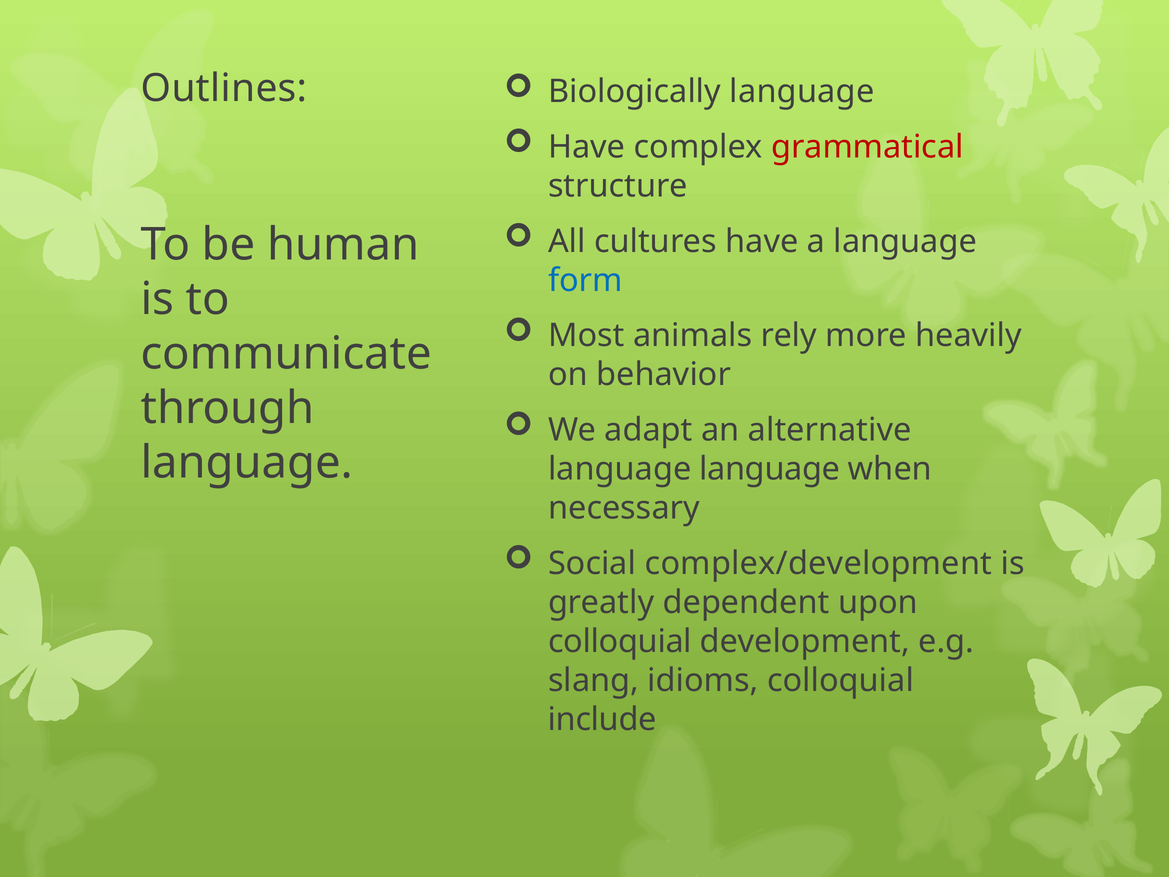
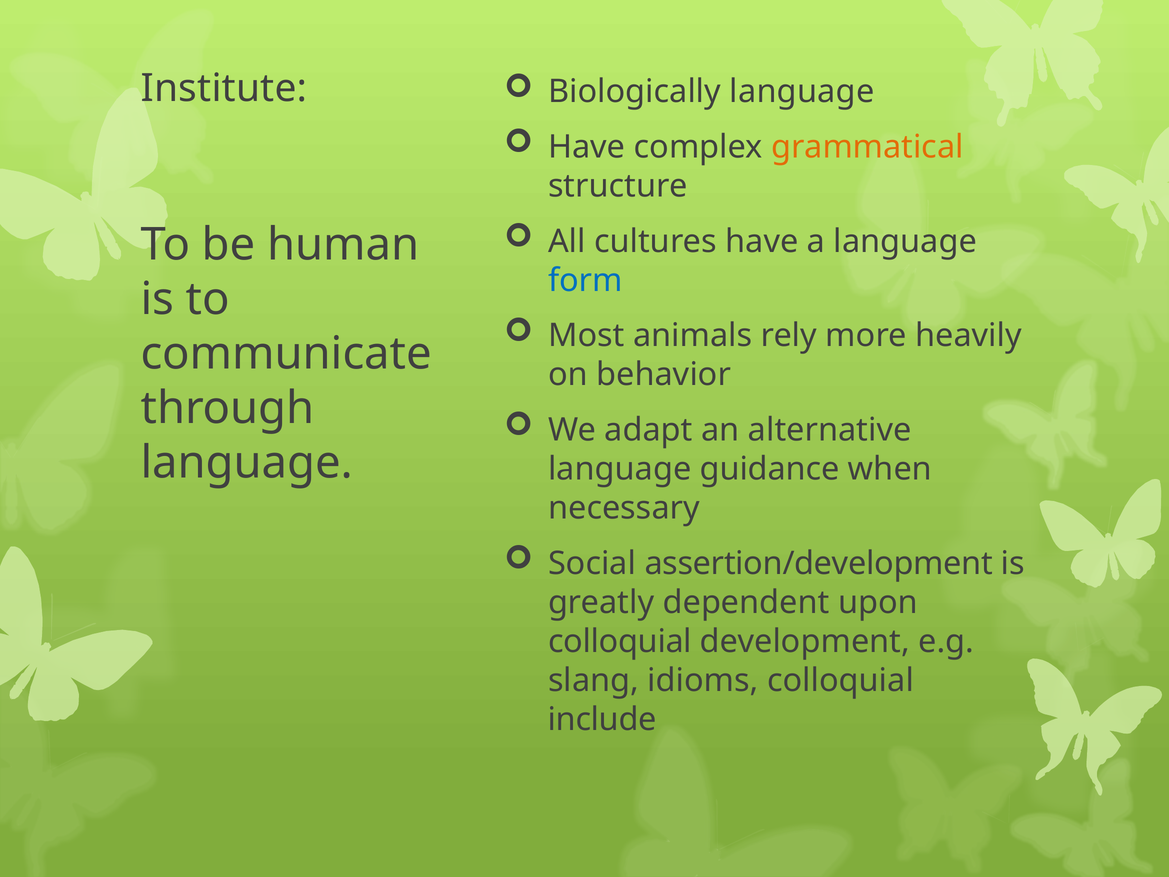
Outlines: Outlines -> Institute (224, 89)
grammatical colour: red -> orange (867, 147)
language language: language -> guidance (770, 469)
complex/development: complex/development -> assertion/development (819, 563)
